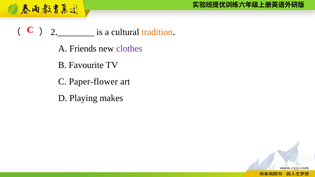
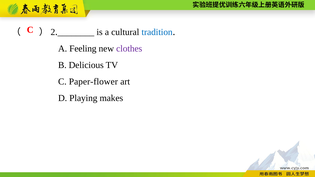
tradition colour: orange -> blue (157, 32)
Friends: Friends -> Feeling (83, 49)
Favourite: Favourite -> Delicious (86, 65)
